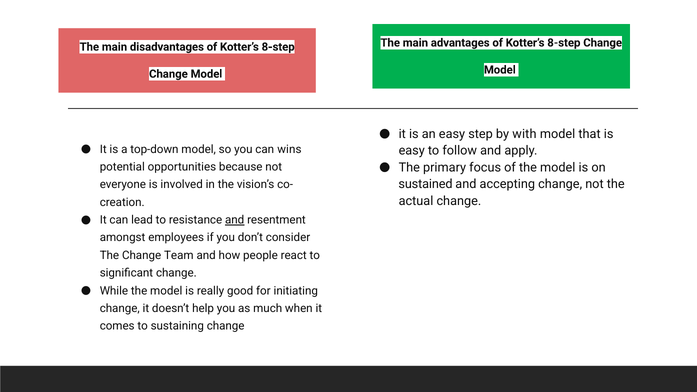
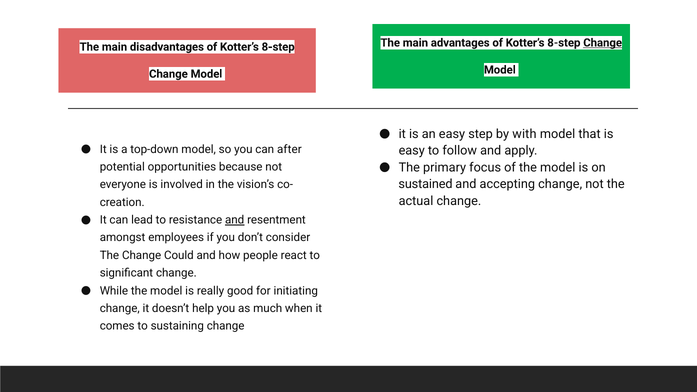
Change underline: none -> present (603, 43)
wins: wins -> after (289, 149)
Team: Team -> Could (179, 255)
